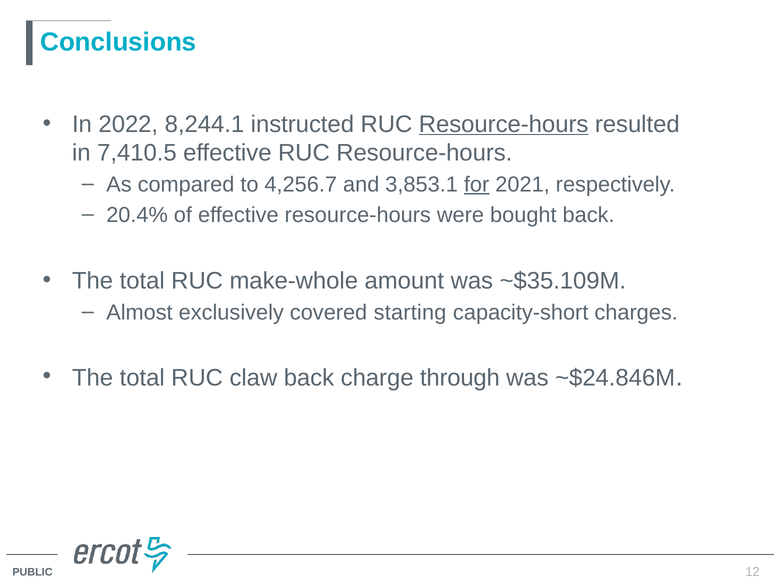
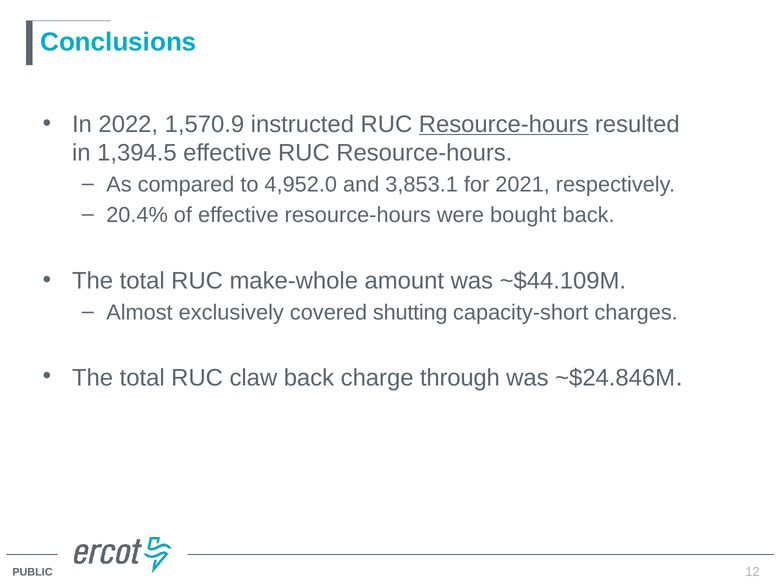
8,244.1: 8,244.1 -> 1,570.9 (204, 124)
7,410.5: 7,410.5 -> 1,394.5 (137, 153)
4,256.7: 4,256.7 -> 4,952.0 (301, 184)
for underline: present -> none (477, 184)
~$35.109M: ~$35.109M -> ~$44.109M (563, 281)
starting: starting -> shutting (410, 312)
